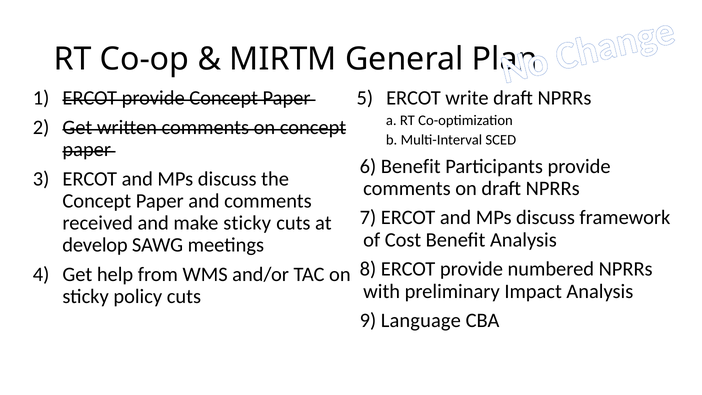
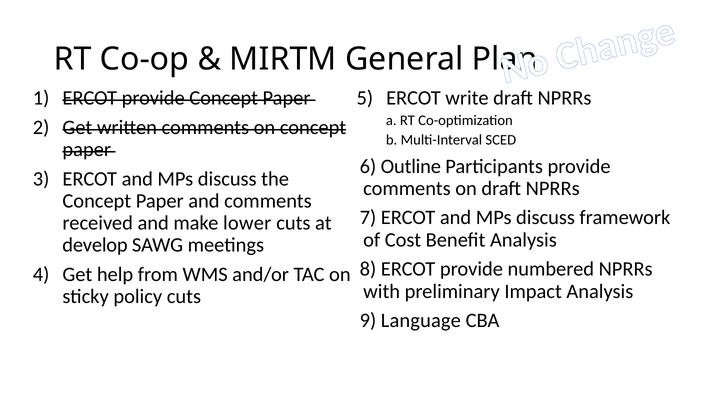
6 Benefit: Benefit -> Outline (411, 166)
make sticky: sticky -> lower (247, 223)
